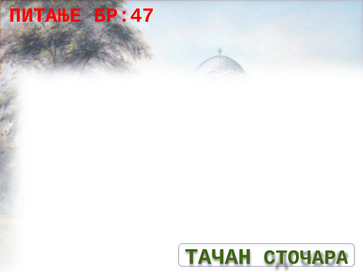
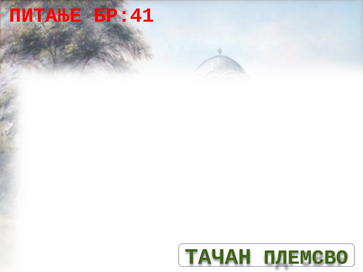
БР:47: БР:47 -> БР:41 (124, 15)
СТОЧАРА: СТОЧАРА -> ПЛЕМСВО (306, 257)
